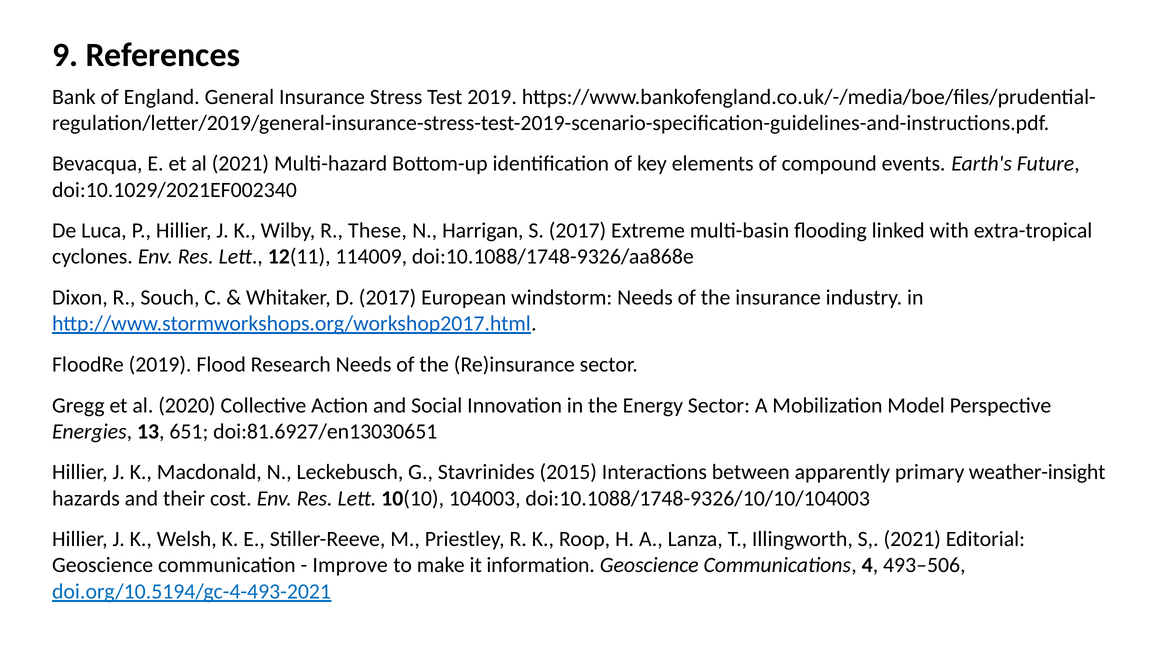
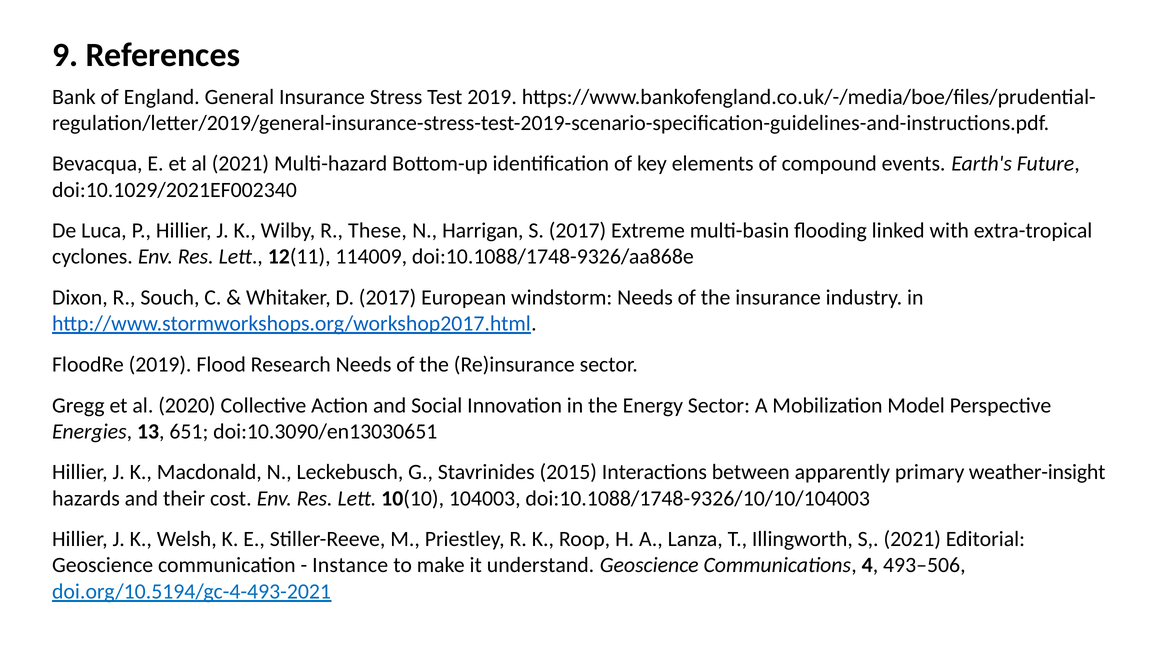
doi:81.6927/en13030651: doi:81.6927/en13030651 -> doi:10.3090/en13030651 (325, 432)
Improve: Improve -> Instance (350, 565)
information: information -> understand (541, 565)
